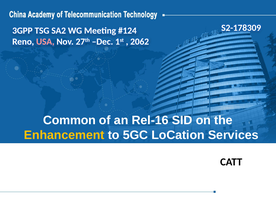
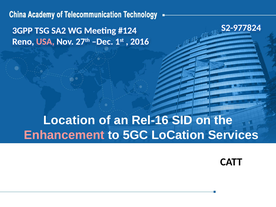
S2-178309: S2-178309 -> S2-977824 (241, 28)
2062: 2062 -> 2016 (140, 42)
Common: Common -> Location (69, 120)
Enhancement colour: yellow -> pink (64, 135)
